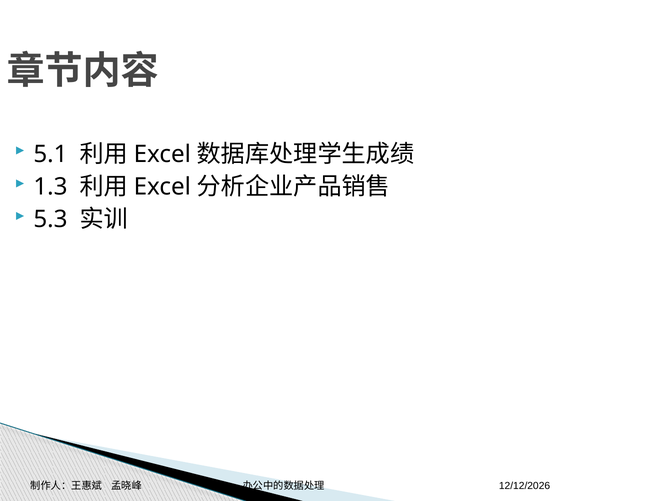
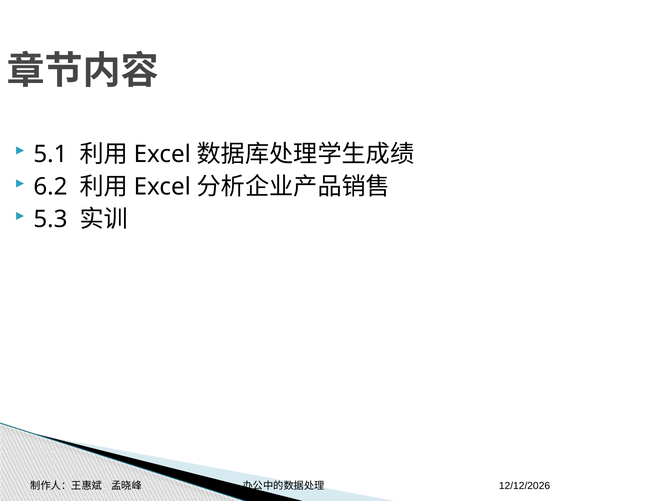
1.3: 1.3 -> 6.2 (50, 187)
